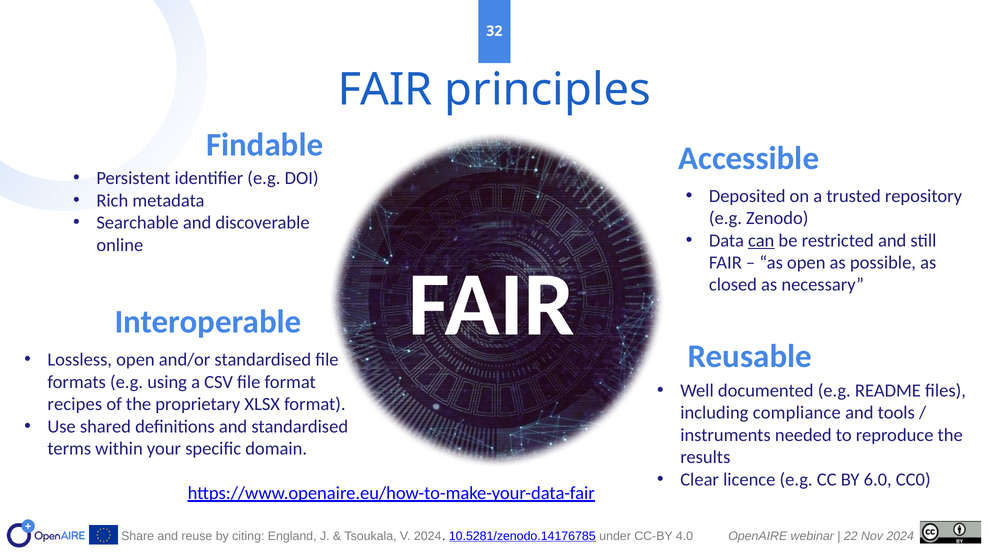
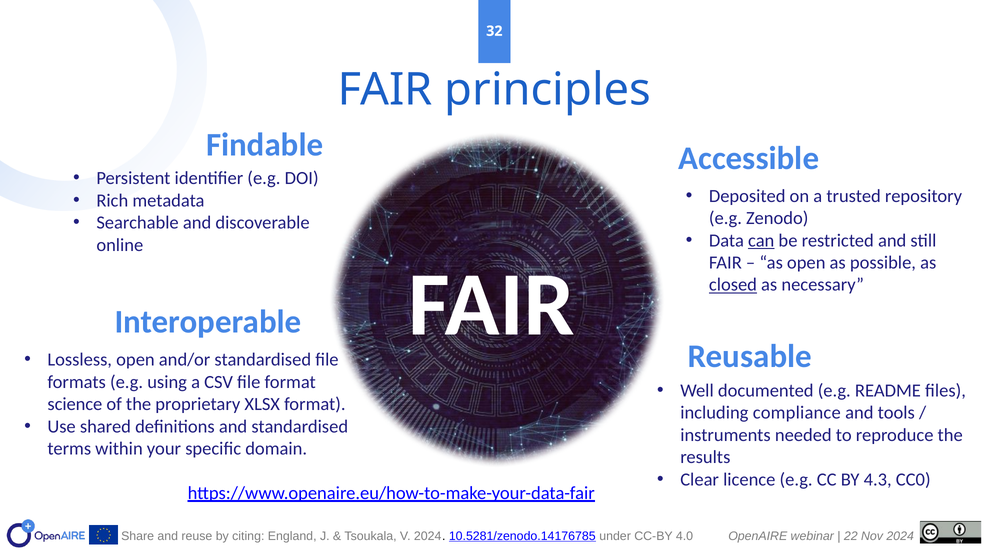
closed underline: none -> present (733, 285)
recipes: recipes -> science (75, 405)
6.0: 6.0 -> 4.3 (878, 480)
